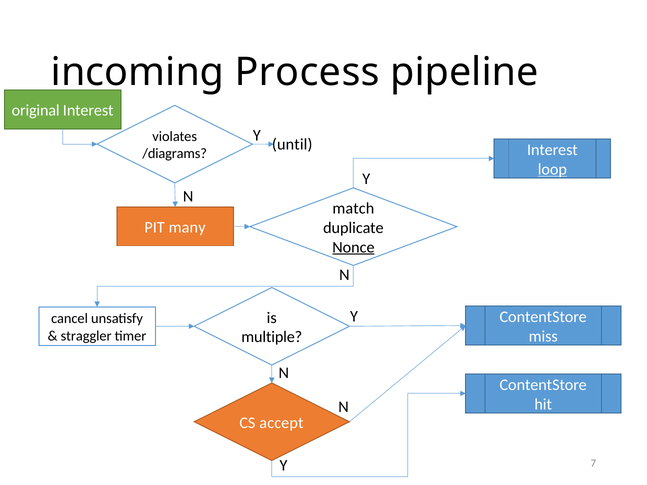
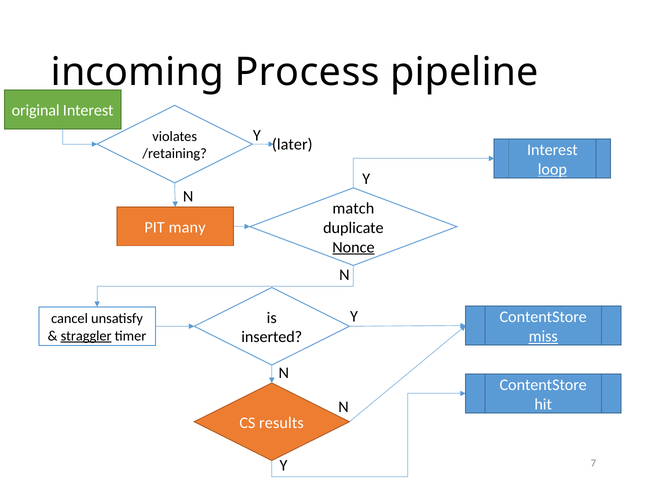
until: until -> later (292, 144)
/diagrams: /diagrams -> /retaining (175, 154)
miss underline: none -> present (543, 337)
straggler underline: none -> present (86, 336)
multiple: multiple -> inserted (272, 337)
accept: accept -> results (281, 423)
